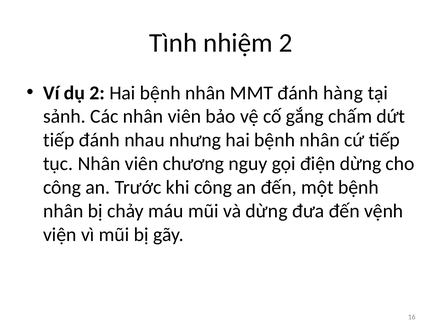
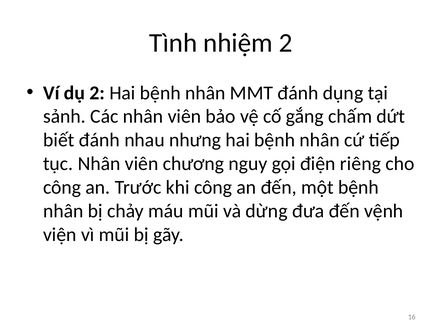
hàng: hàng -> dụng (343, 93)
tiếp: tiếp -> biết (59, 140)
điện dừng: dừng -> riêng (361, 163)
